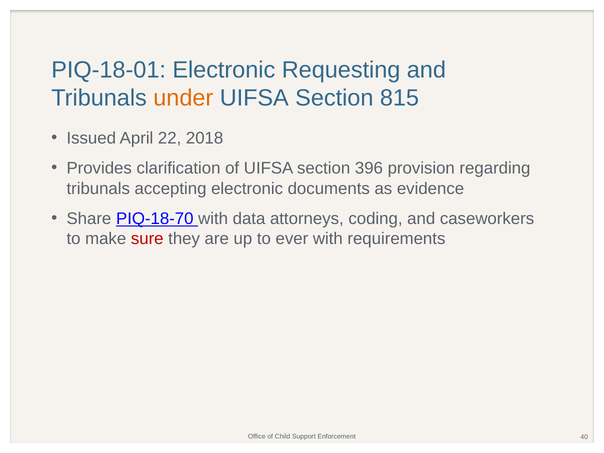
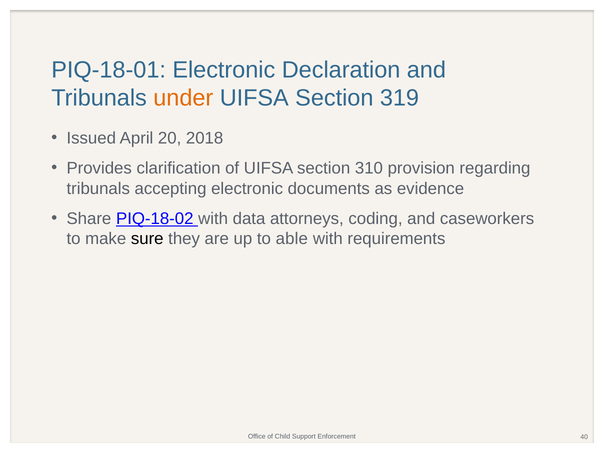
Requesting: Requesting -> Declaration (341, 70)
815: 815 -> 319 (399, 98)
22: 22 -> 20 (170, 138)
396: 396 -> 310 (369, 168)
PIQ-18-70: PIQ-18-70 -> PIQ-18-02 (155, 219)
sure colour: red -> black (147, 239)
ever: ever -> able (292, 239)
